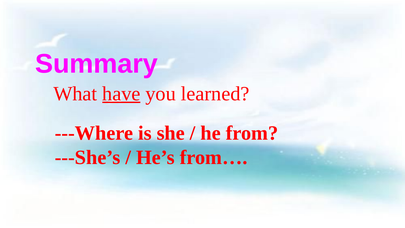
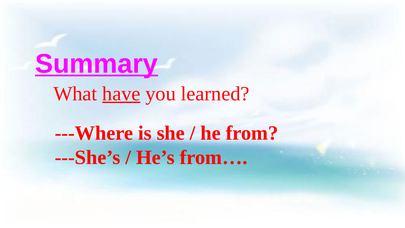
Summary underline: none -> present (97, 64)
